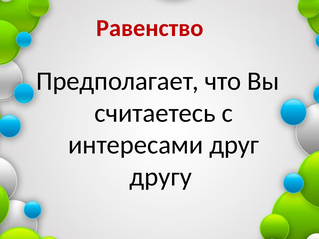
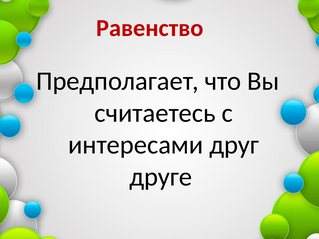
другу: другу -> друге (161, 177)
